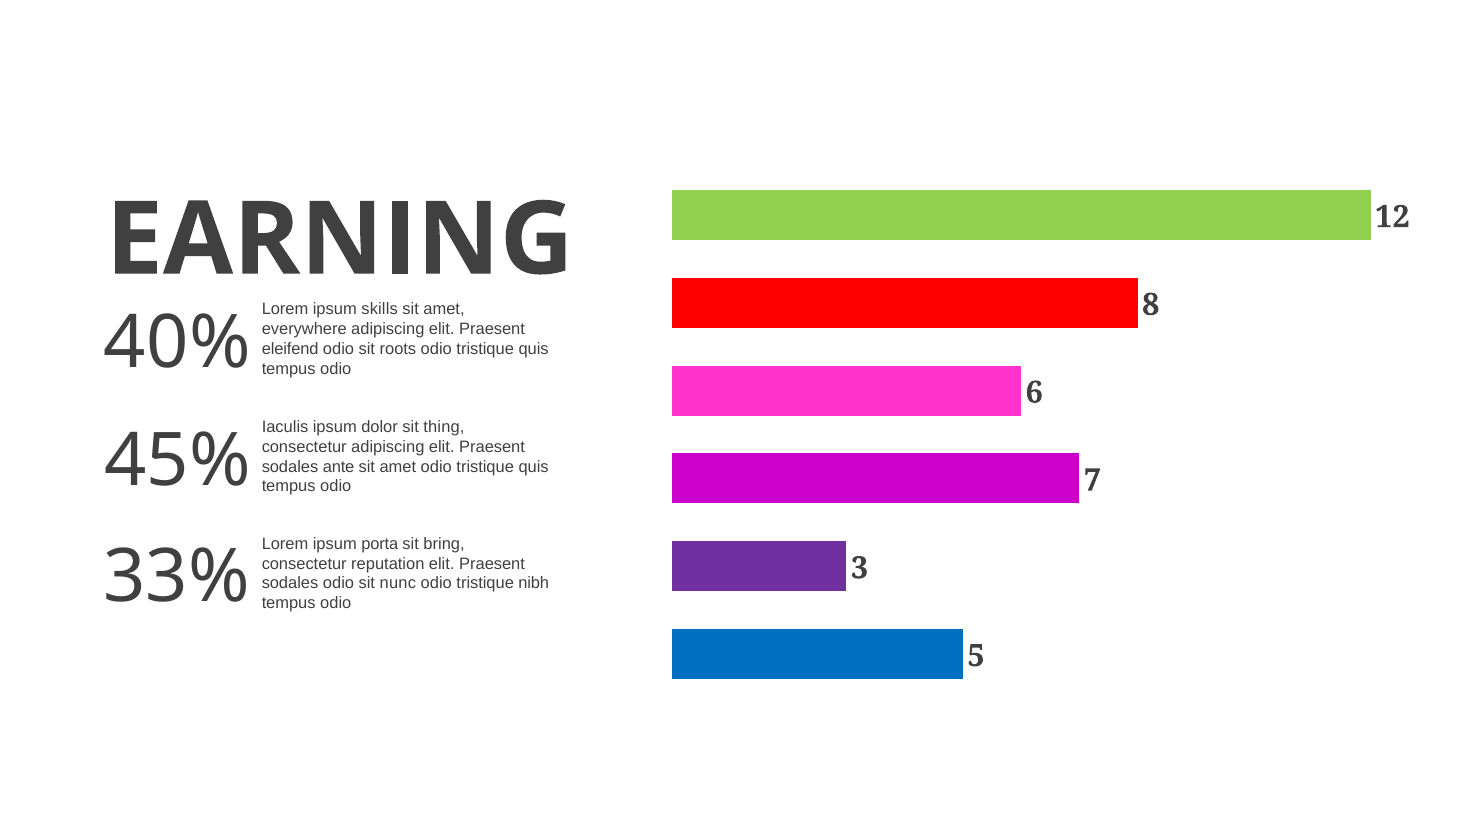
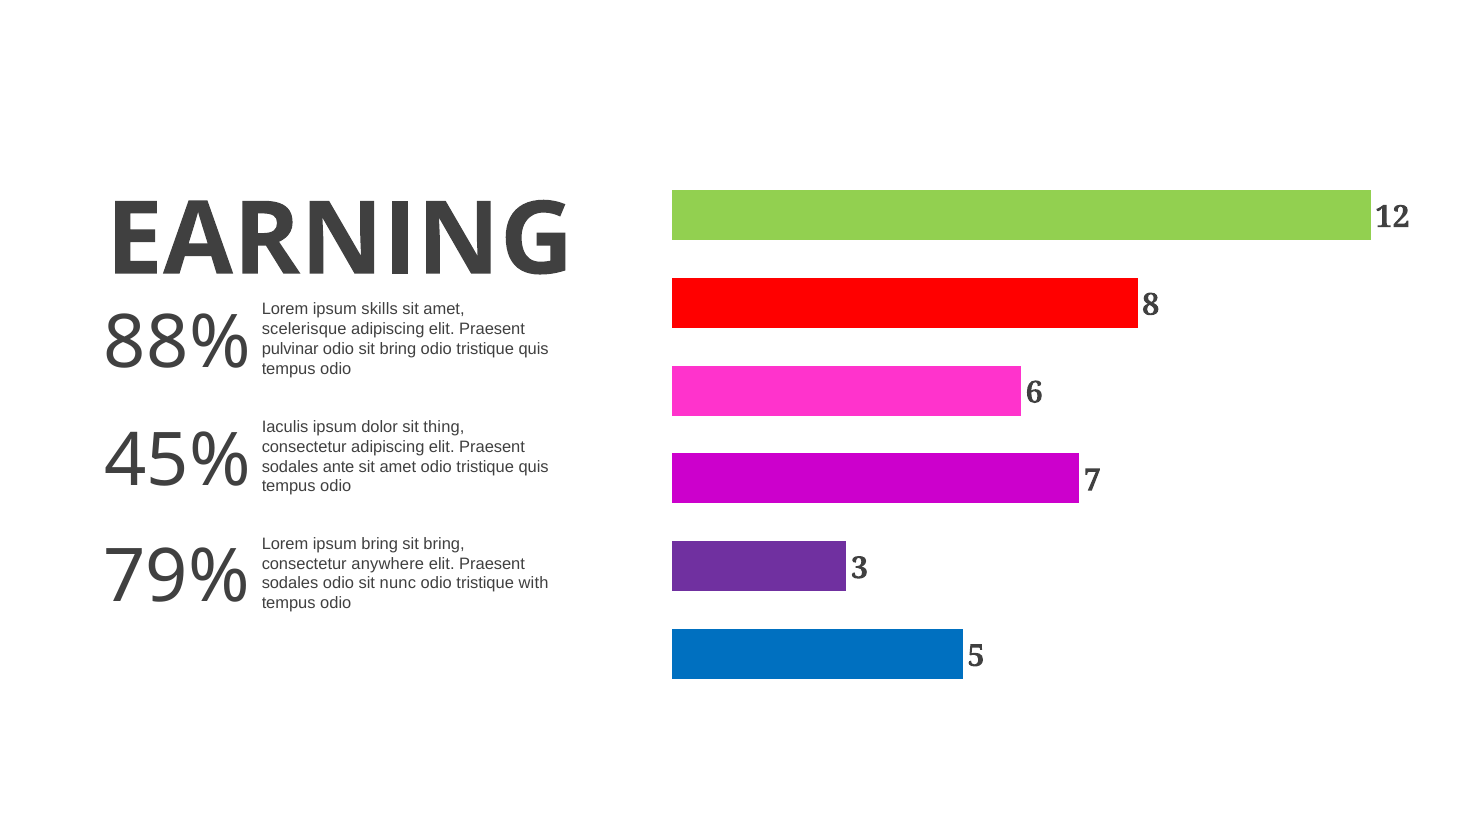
everywhere: everywhere -> scelerisque (304, 329)
40%: 40% -> 88% (177, 343)
eleifend: eleifend -> pulvinar (290, 349)
odio sit roots: roots -> bring (398, 349)
ipsum porta: porta -> bring (380, 544)
reputation: reputation -> anywhere (388, 563)
33%: 33% -> 79% (177, 577)
nibh: nibh -> with (534, 583)
